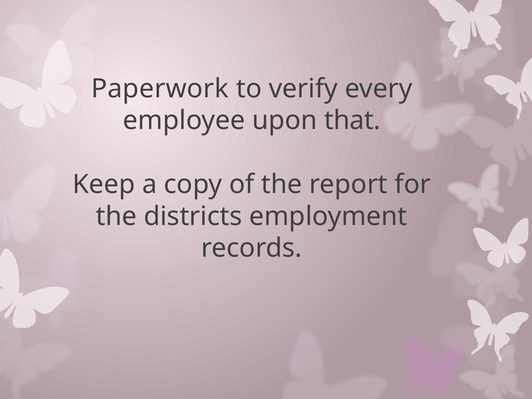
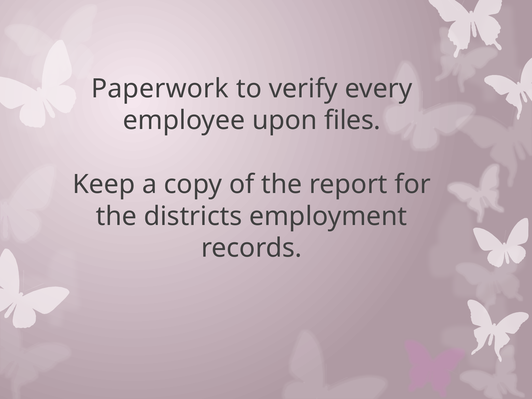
that: that -> files (352, 121)
